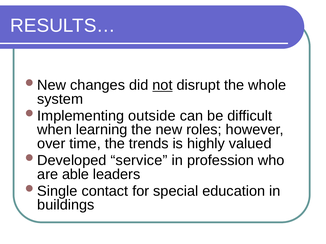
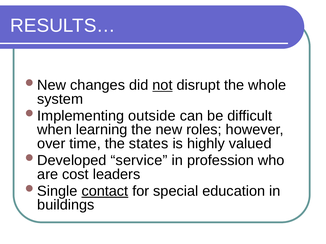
trends: trends -> states (149, 144)
able: able -> cost (75, 175)
contact underline: none -> present (105, 191)
